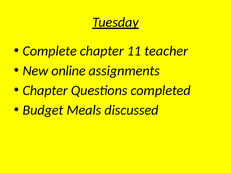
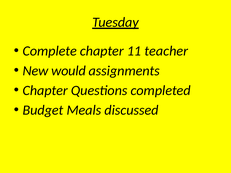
online: online -> would (69, 71)
